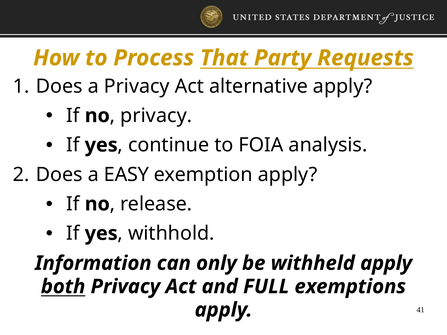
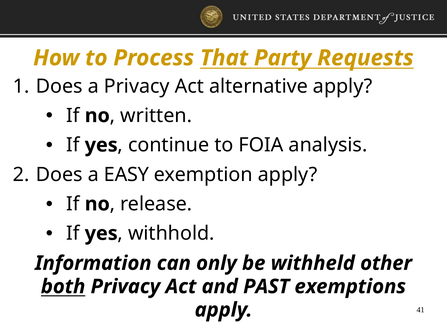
privacy: privacy -> written (156, 116)
withheld apply: apply -> other (386, 263)
FULL: FULL -> PAST (266, 287)
